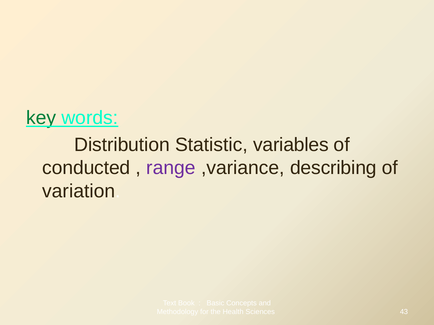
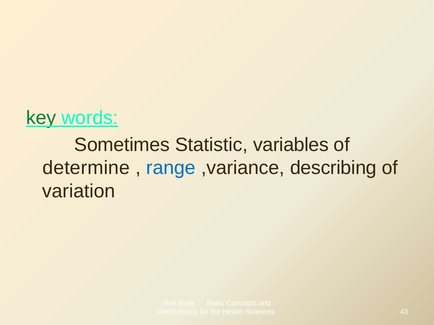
Distribution: Distribution -> Sometimes (122, 145)
conducted: conducted -> determine (86, 168)
range colour: purple -> blue (171, 168)
